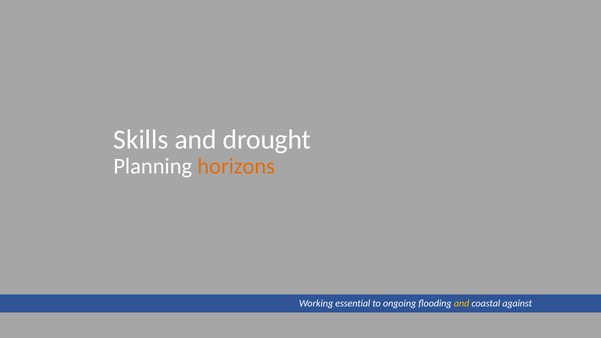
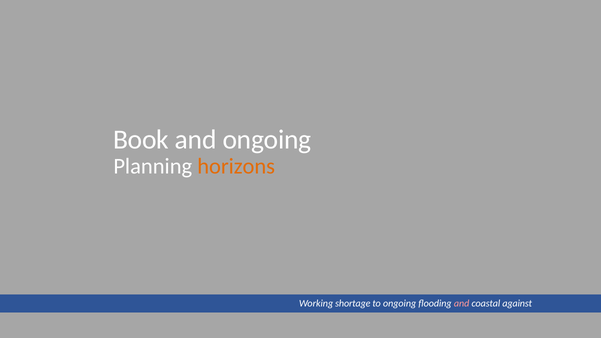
Skills: Skills -> Book (141, 139)
and drought: drought -> ongoing (267, 139)
essential: essential -> shortage (353, 303)
and colour: yellow -> pink (462, 303)
